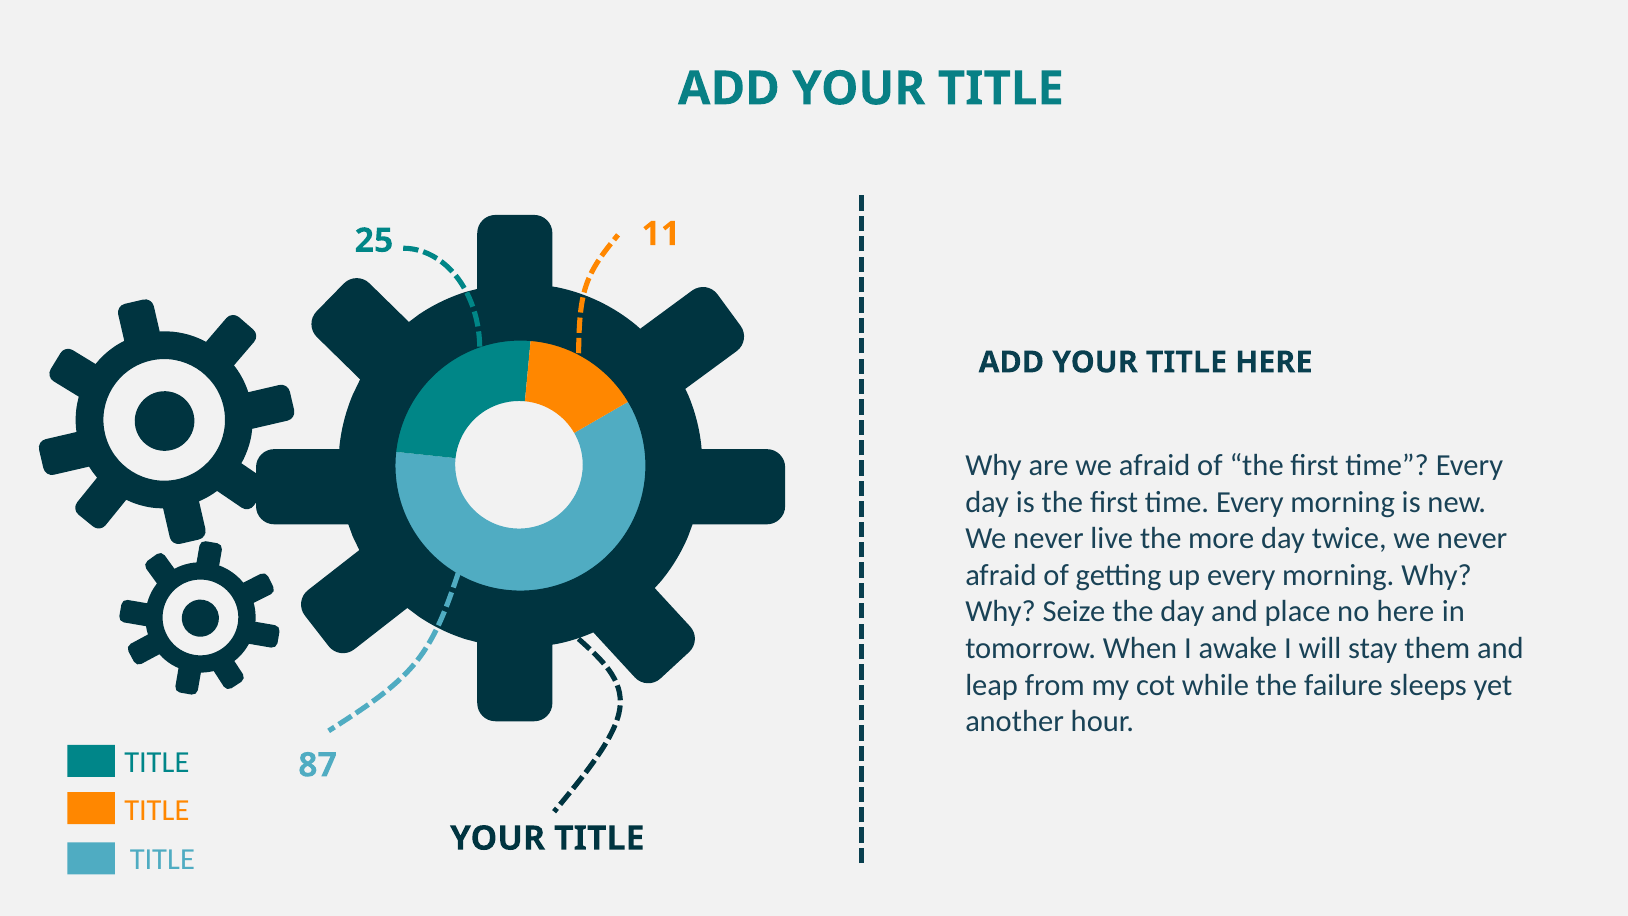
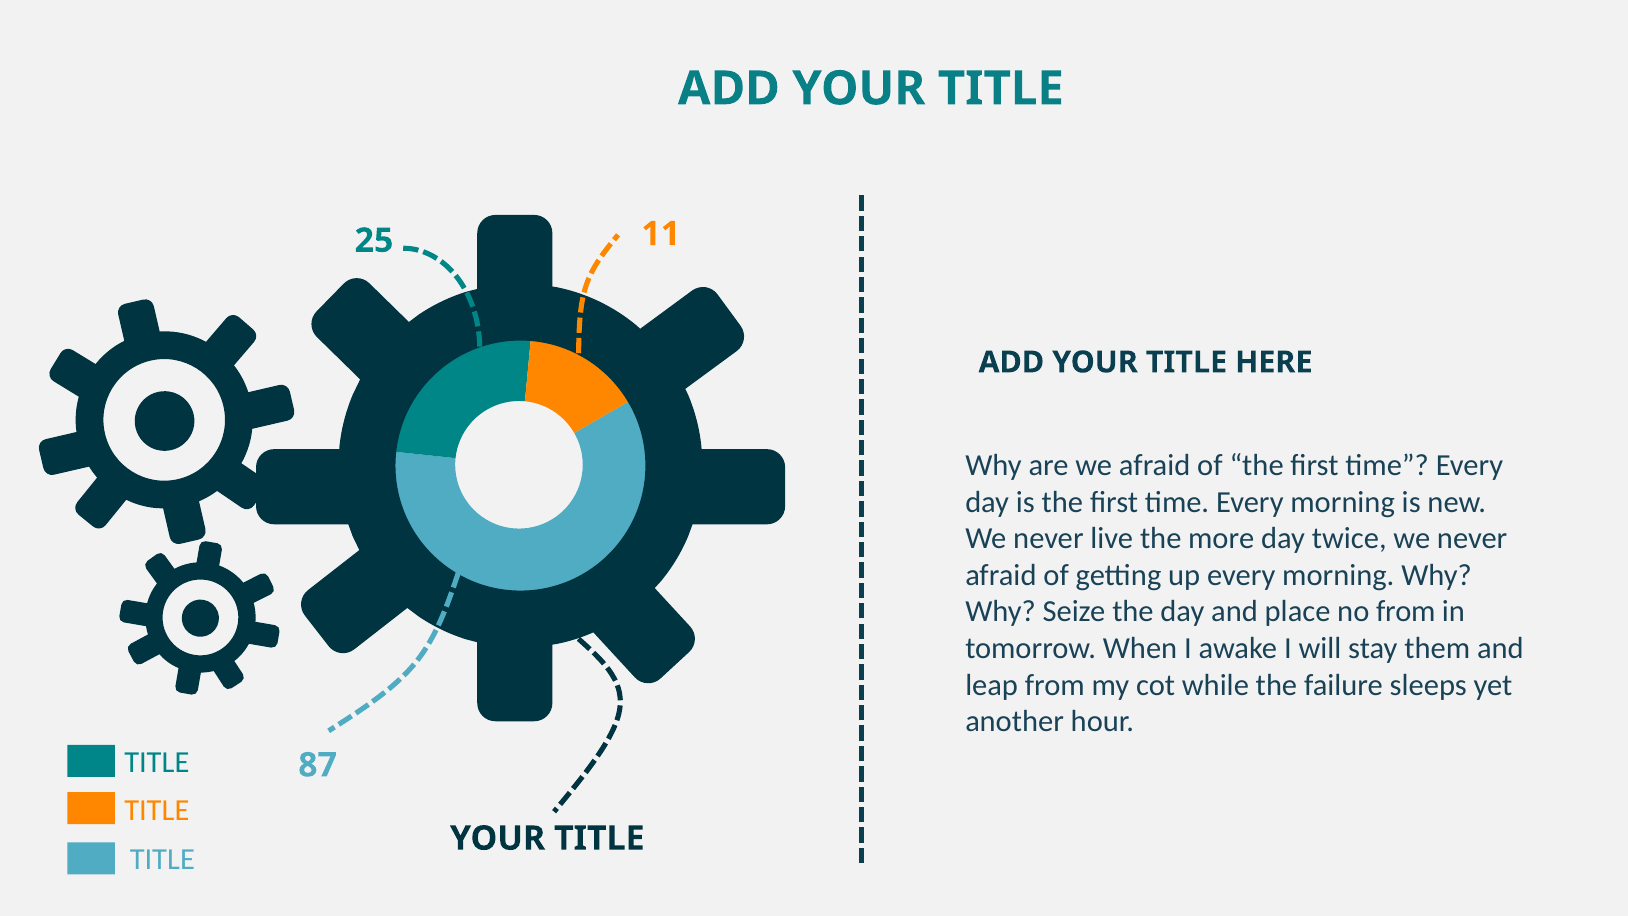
no here: here -> from (1406, 612)
